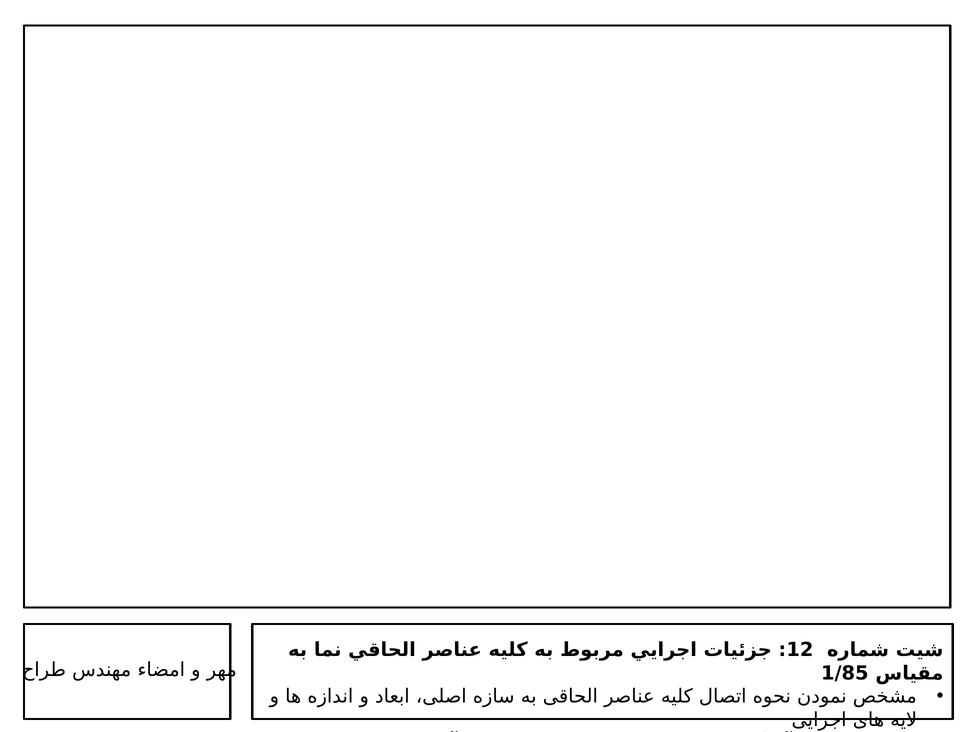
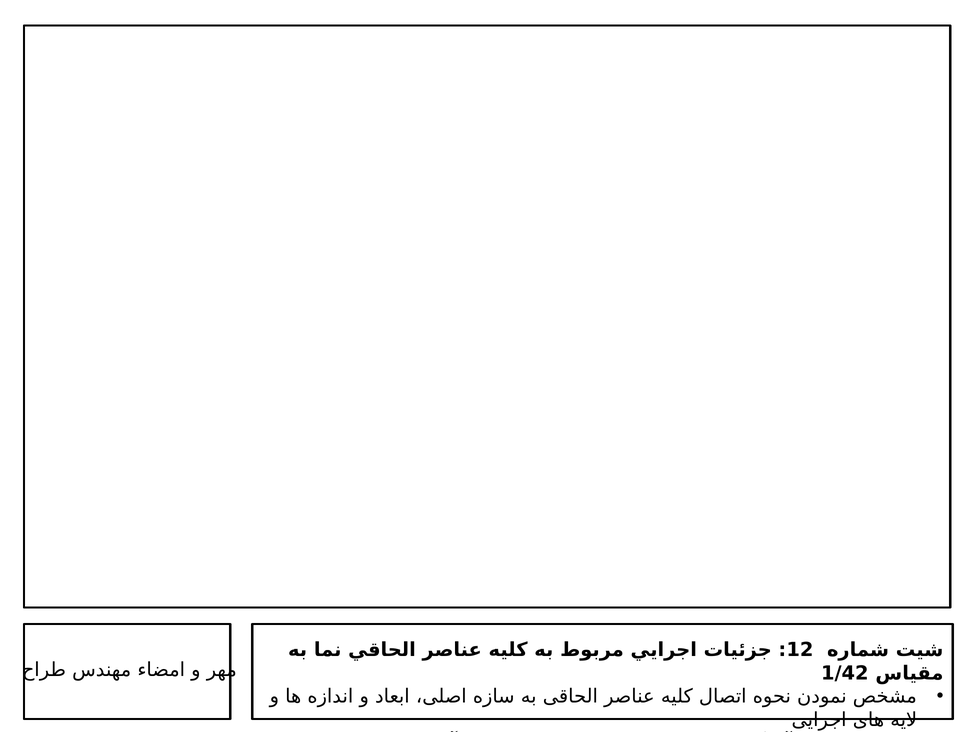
1/85: 1/85 -> 1/42 (845, 674)
